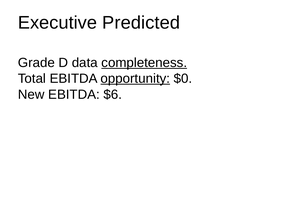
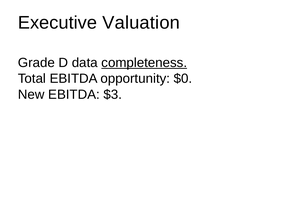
Predicted: Predicted -> Valuation (141, 23)
opportunity underline: present -> none (135, 79)
$6: $6 -> $3 (113, 95)
